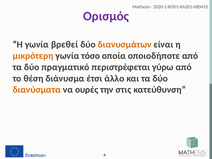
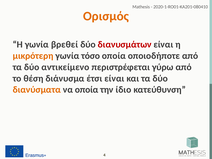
Ορισμός colour: purple -> orange (106, 16)
διανυσμάτων colour: orange -> red (125, 44)
πραγματικό: πραγματικό -> αντικείμενο (65, 67)
έτσι άλλο: άλλο -> είναι (114, 78)
να ουρές: ουρές -> οποία (87, 90)
στις: στις -> ίδιο (123, 90)
